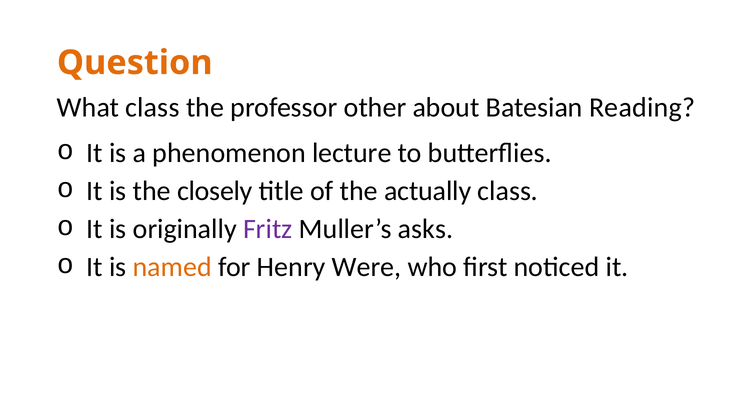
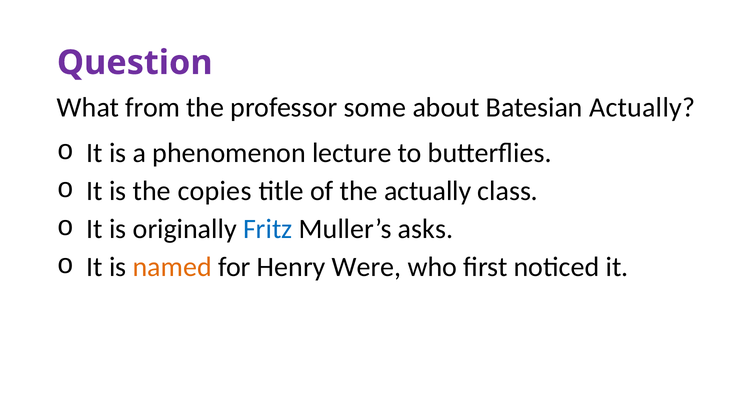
Question colour: orange -> purple (135, 63)
What class: class -> from (153, 107)
other: other -> some (375, 107)
Batesian Reading: Reading -> Actually (642, 107)
closely: closely -> copies (215, 191)
Fritz colour: purple -> blue (268, 229)
